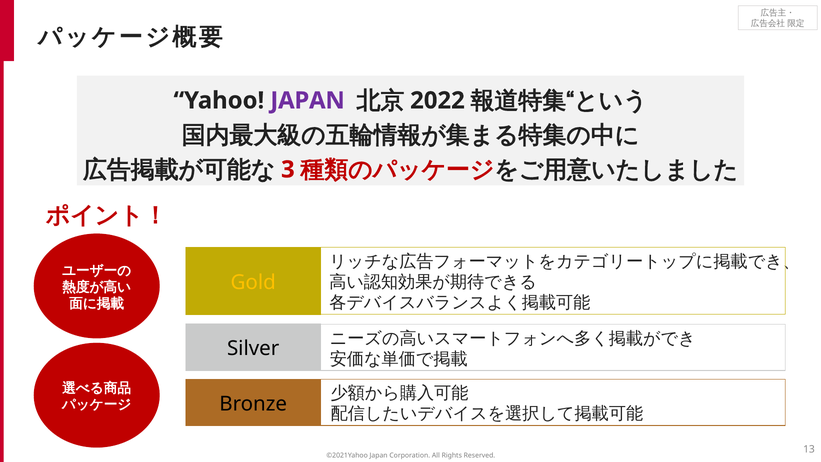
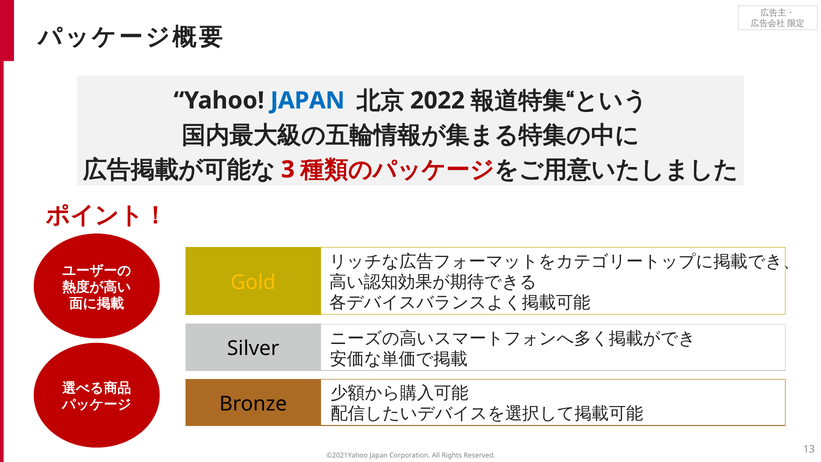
JAPAN colour: purple -> blue (308, 101)
